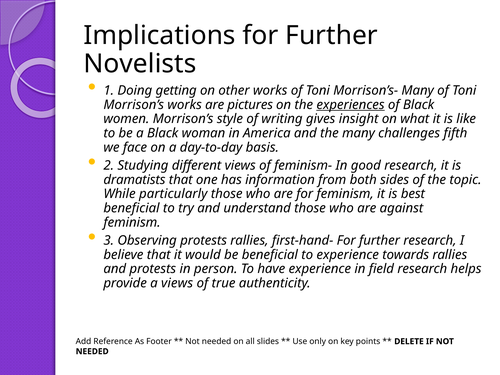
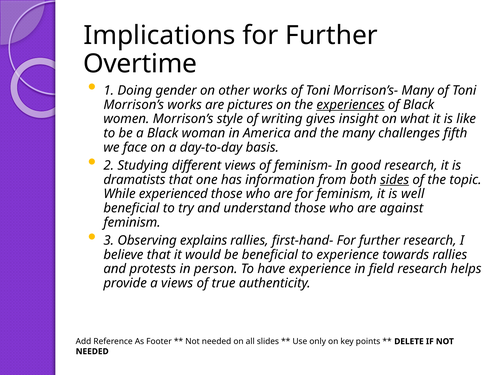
Novelists: Novelists -> Overtime (140, 64)
getting: getting -> gender (176, 90)
sides underline: none -> present (395, 180)
particularly: particularly -> experienced (173, 194)
best: best -> well (413, 194)
Observing protests: protests -> explains (204, 240)
